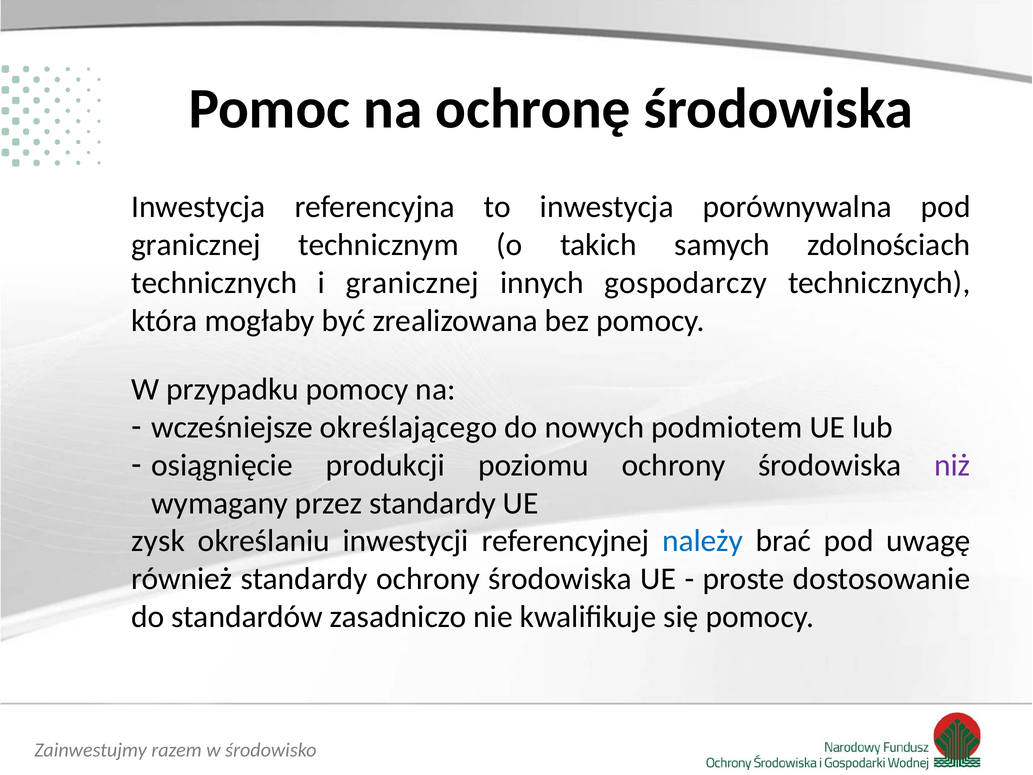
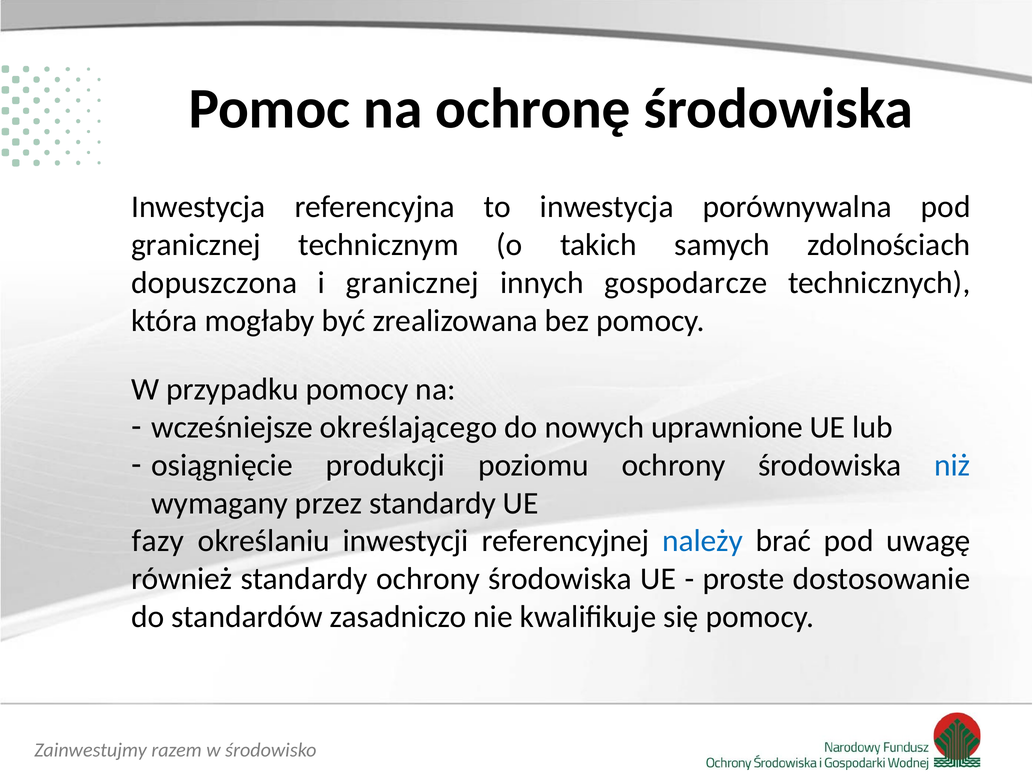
technicznych: technicznych -> dopuszczona (214, 283)
gospodarczy: gospodarczy -> gospodarcze (686, 283)
podmiotem: podmiotem -> uprawnione (727, 427)
niż colour: purple -> blue (952, 465)
zysk: zysk -> fazy (158, 541)
